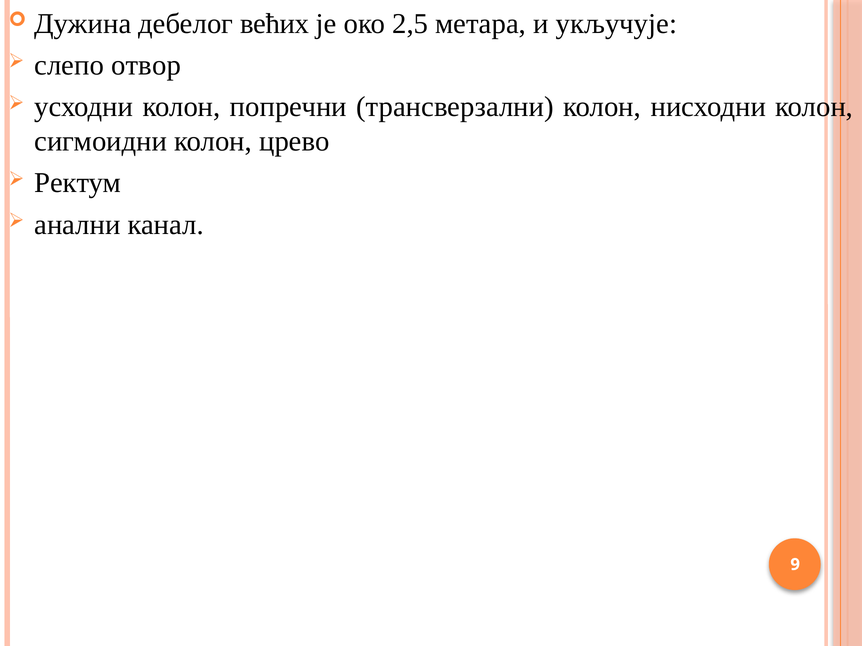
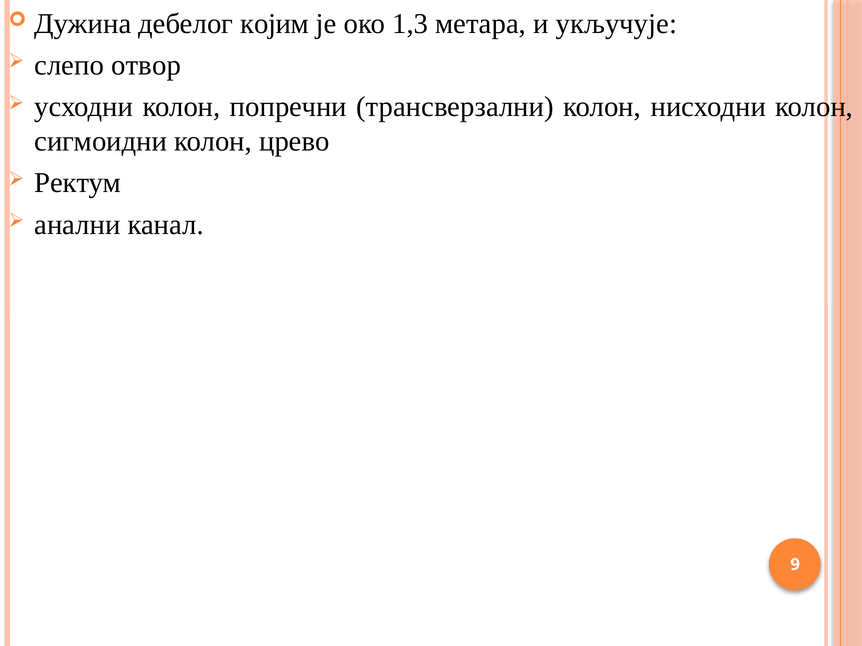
већих: већих -> којим (275, 24)
2,5: 2,5 -> 1,3 (410, 24)
